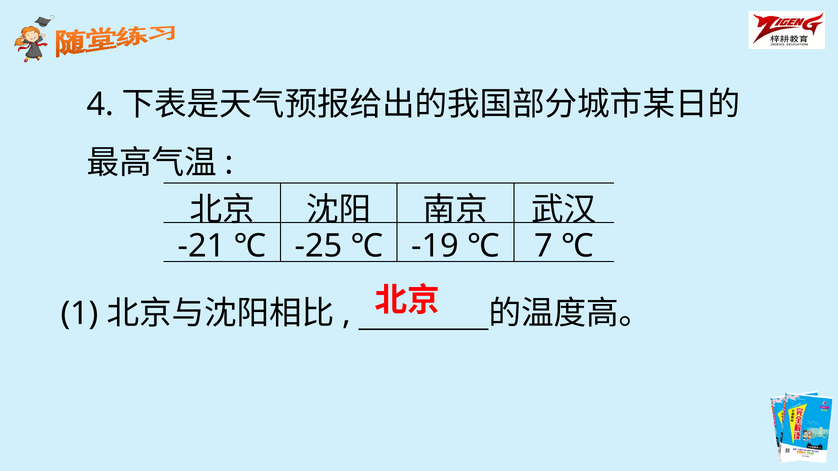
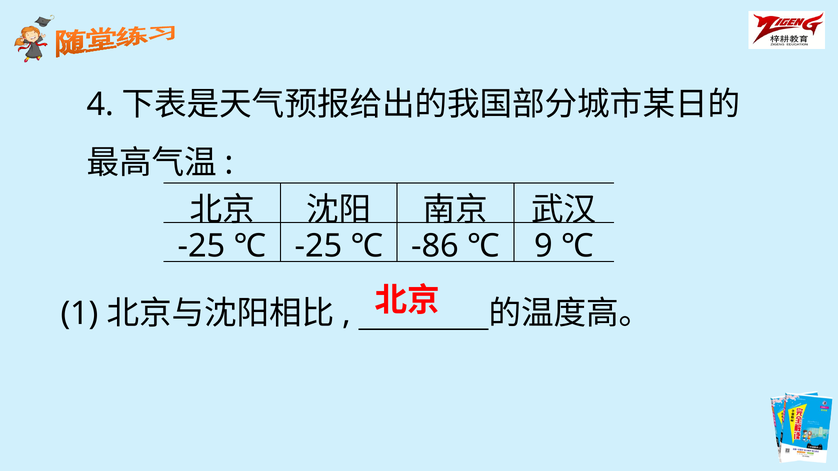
-21: -21 -> -25 (202, 246)
-19: -19 -> -86 (435, 246)
7: 7 -> 9 (544, 246)
